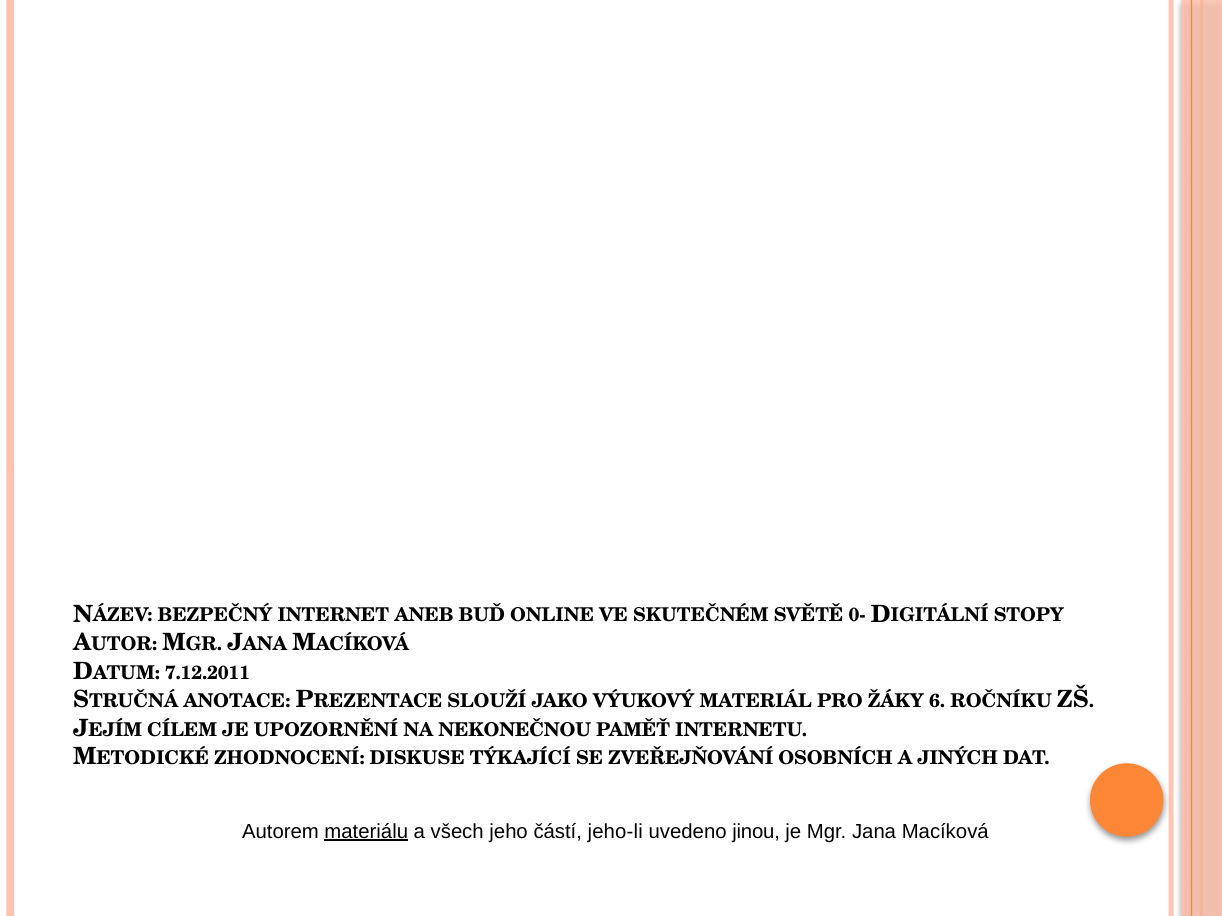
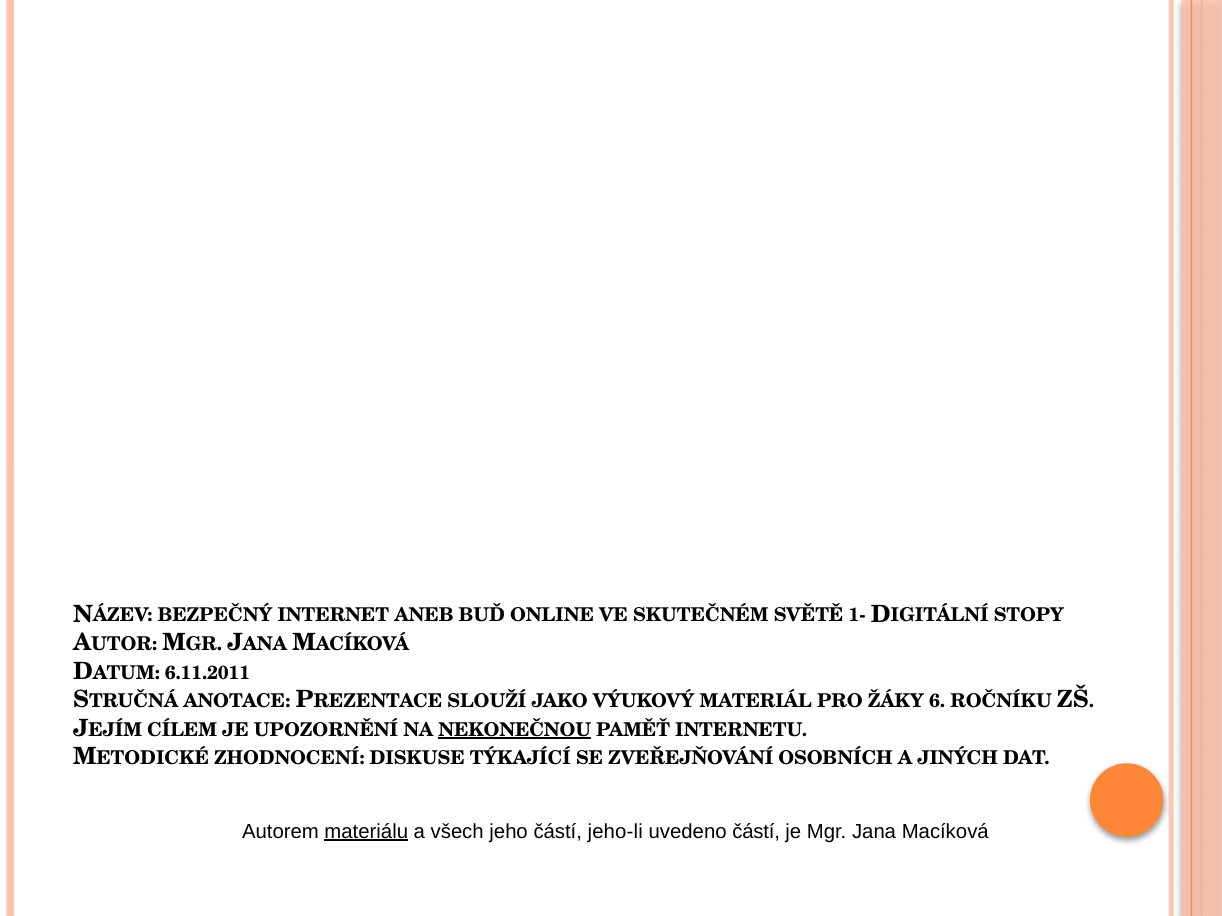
0-: 0- -> 1- (857, 616)
7.12.2011: 7.12.2011 -> 6.11.2011 (208, 673)
NEKONEČNOU underline: none -> present (515, 730)
uvedeno jinou: jinou -> částí (756, 832)
